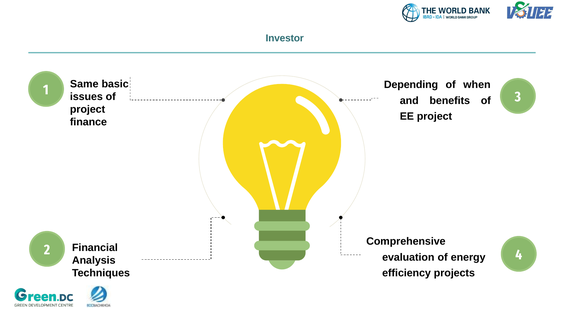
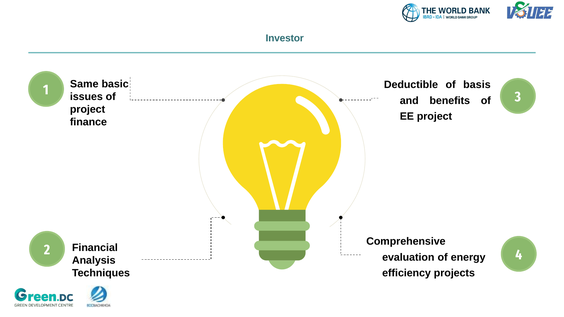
Depending: Depending -> Deductible (411, 85)
when: when -> basis (477, 85)
